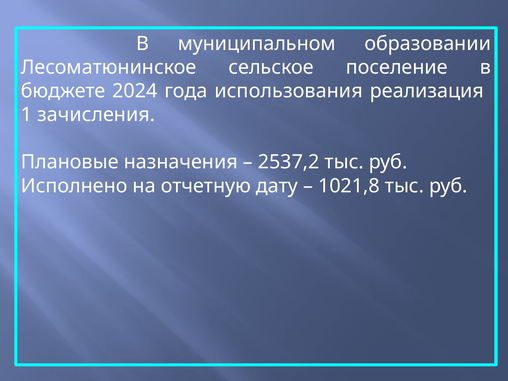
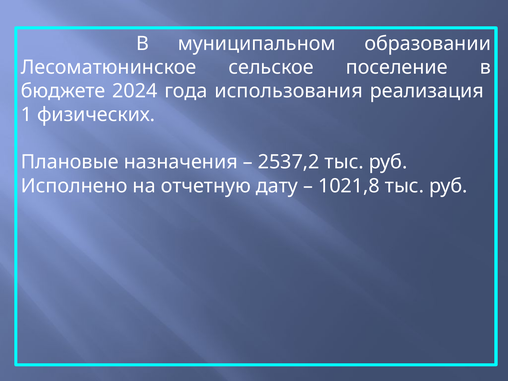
зачисления: зачисления -> физических (96, 115)
